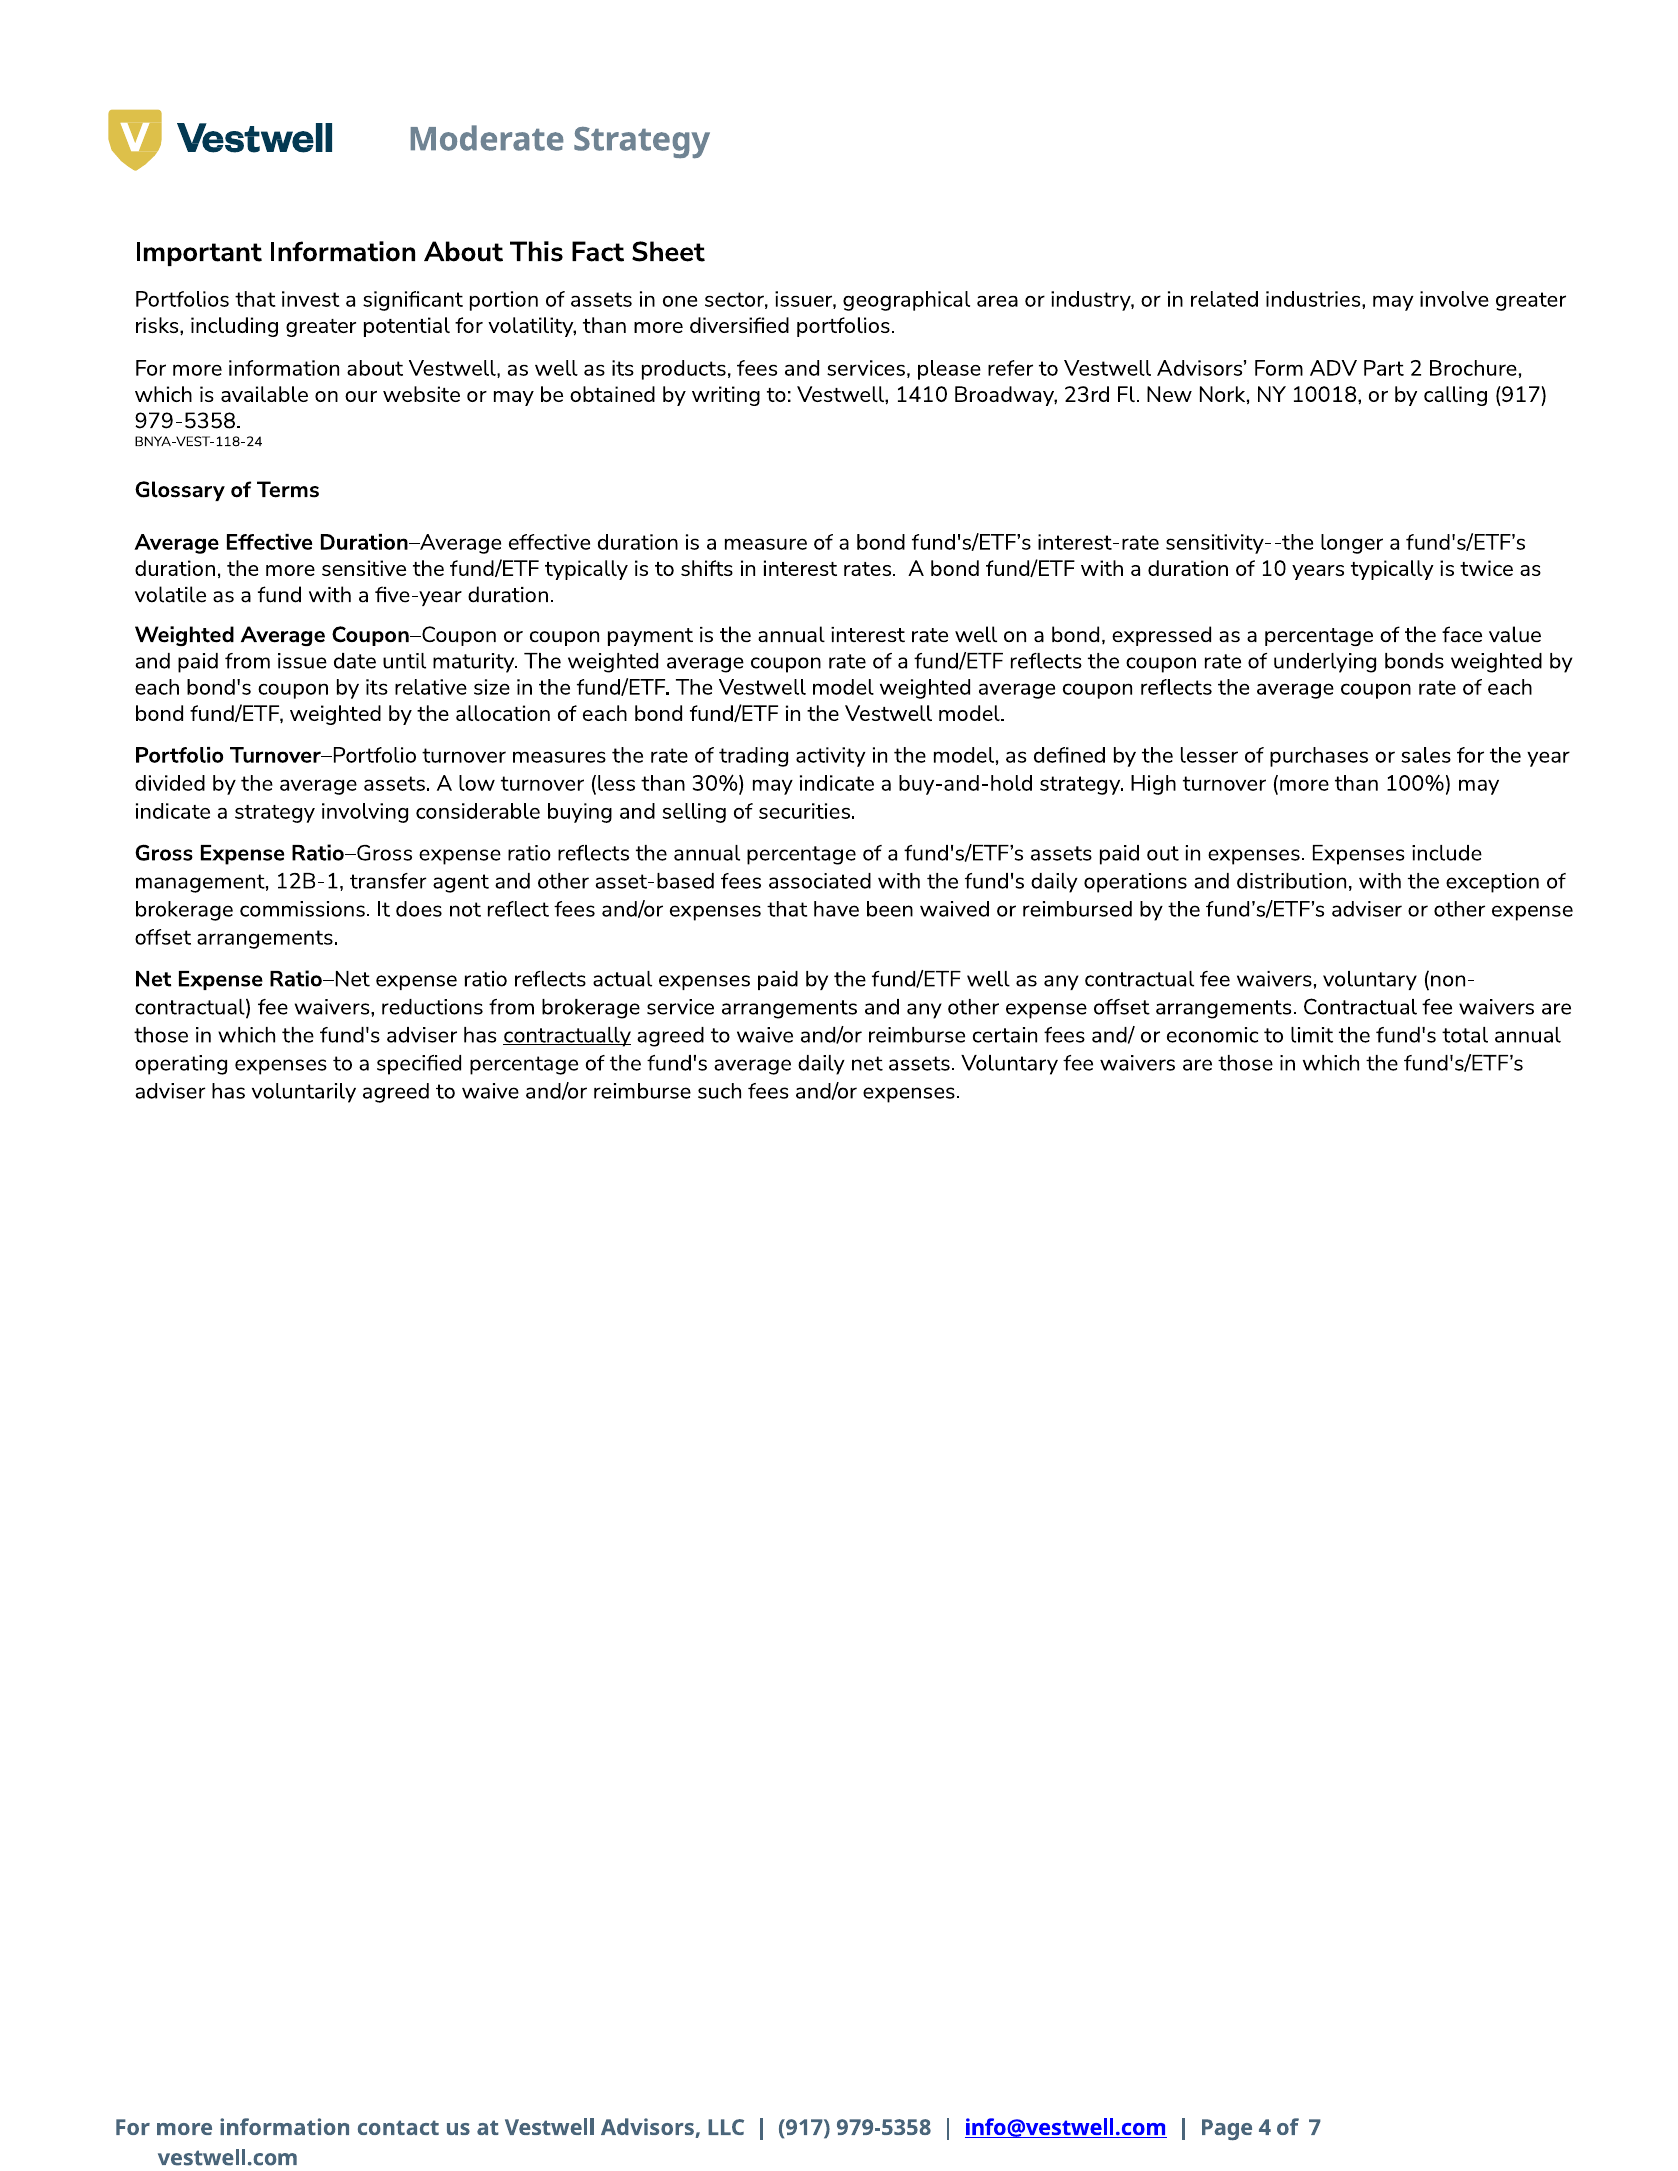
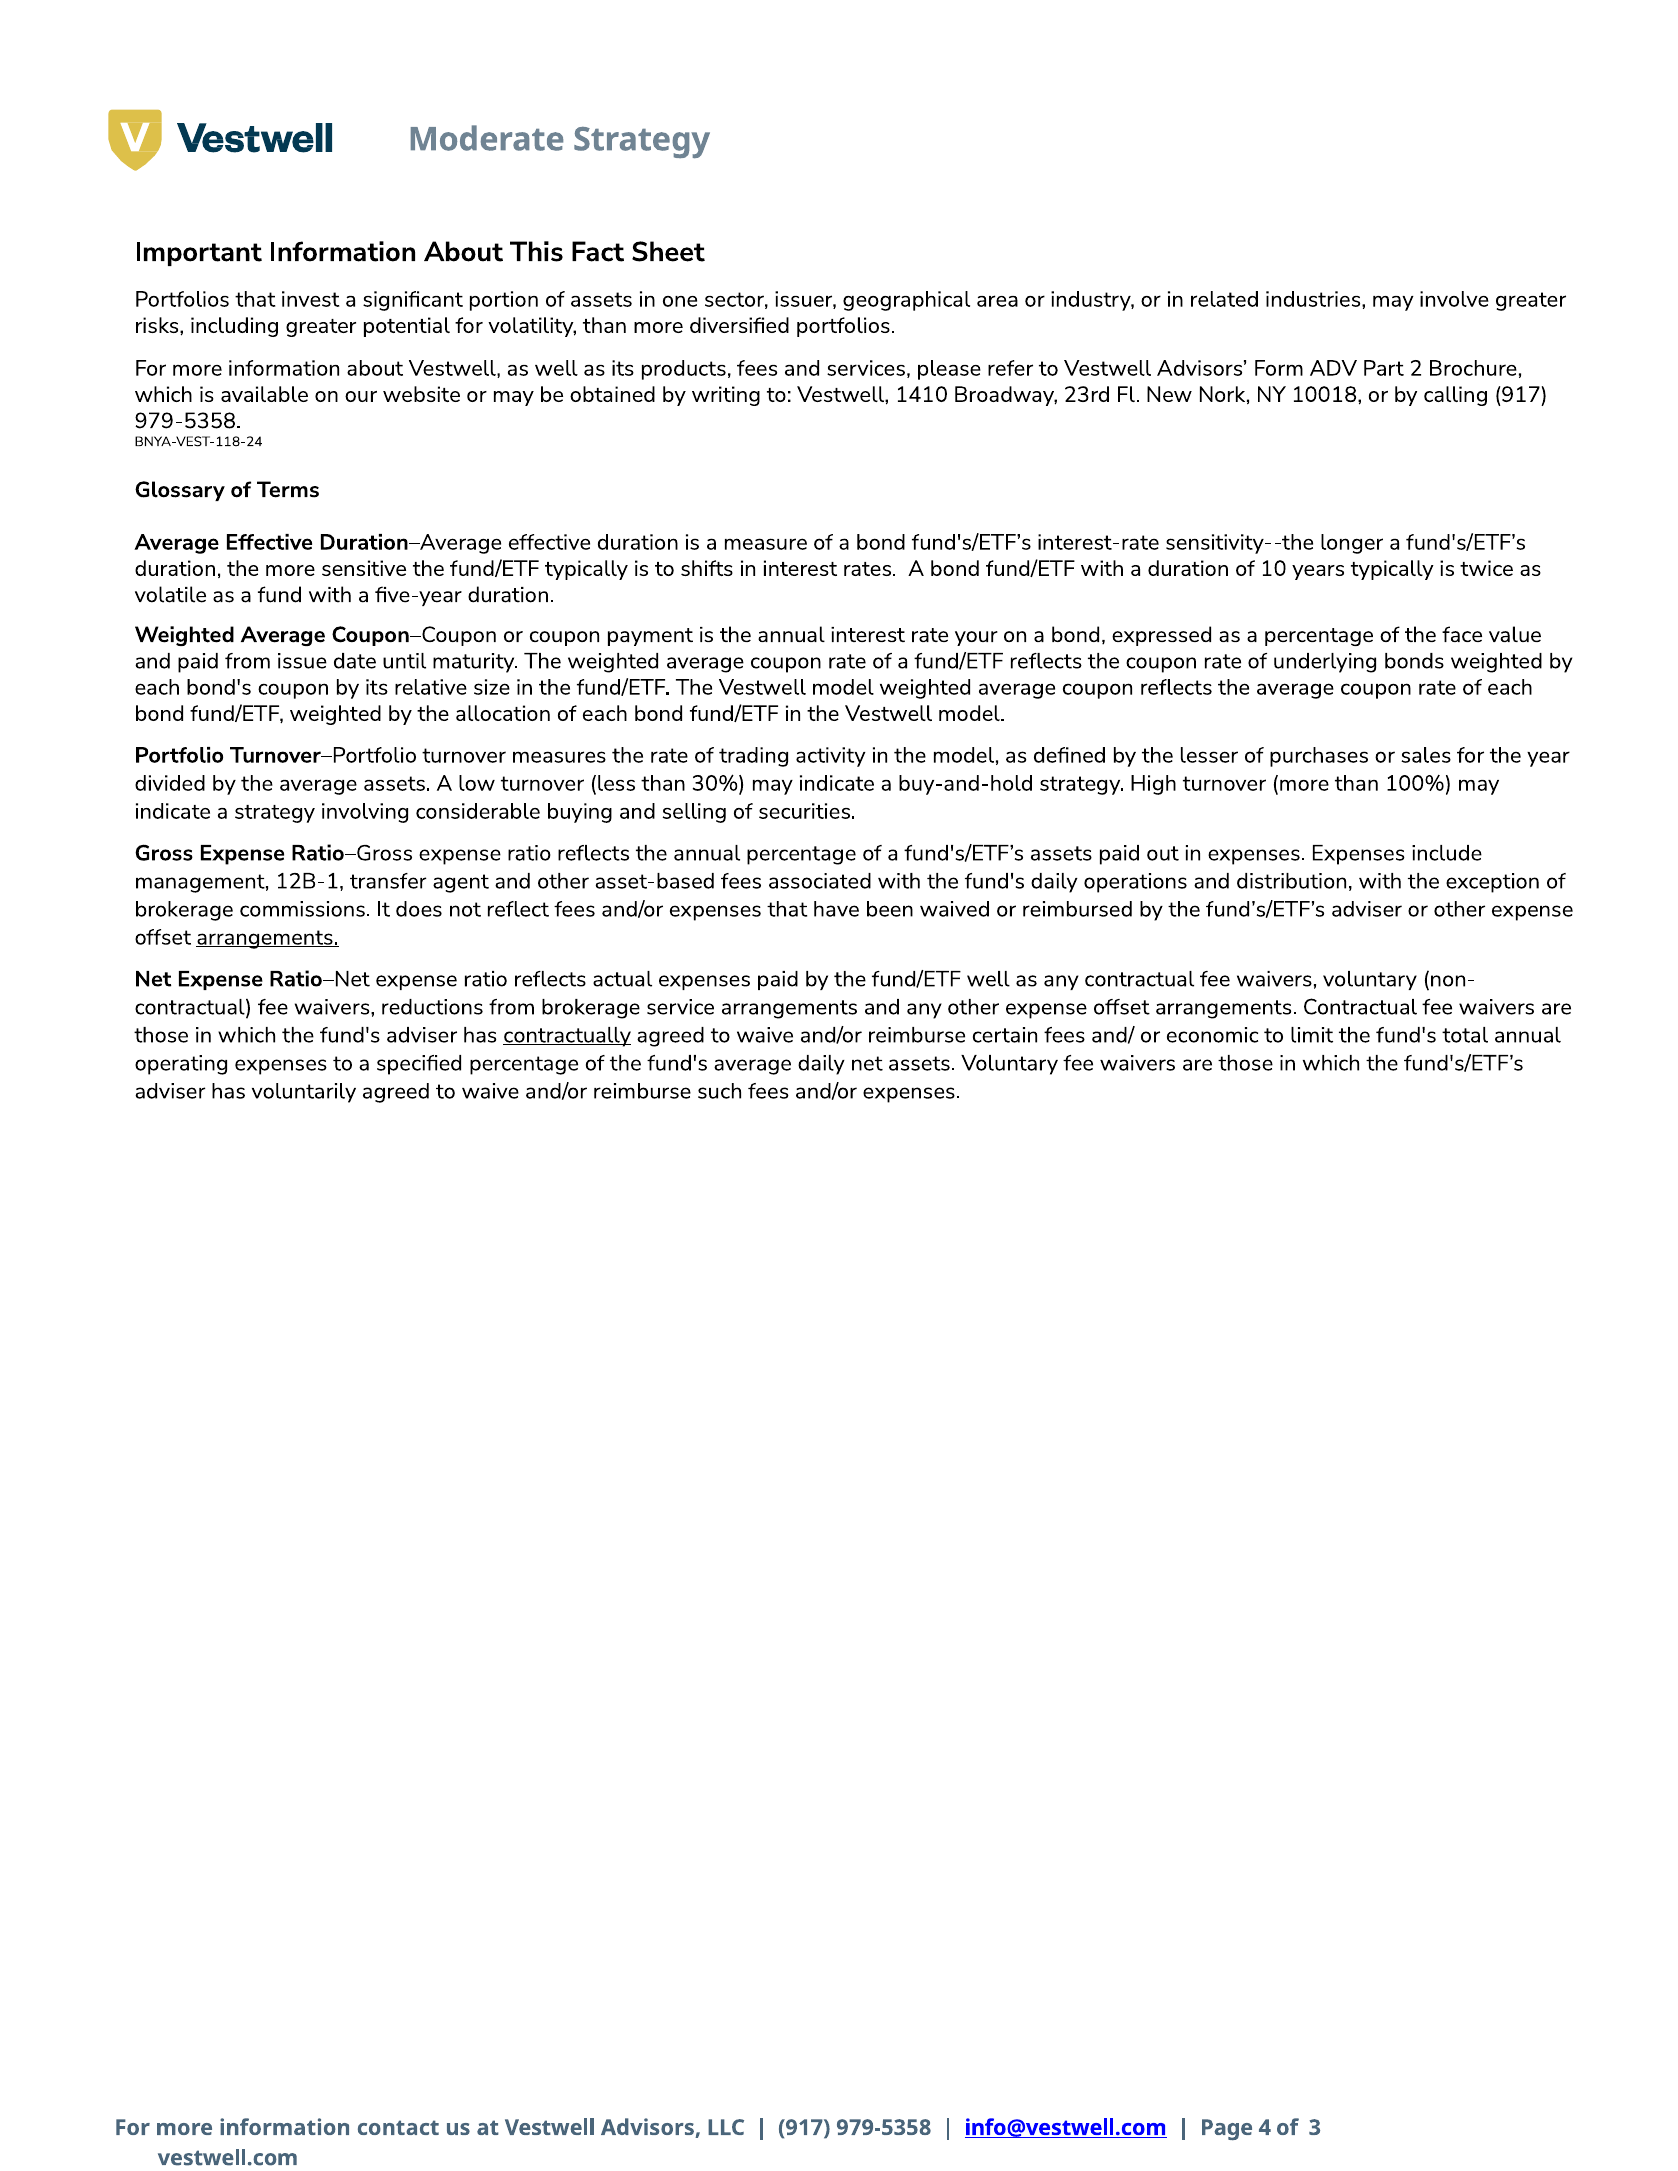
rate well: well -> your (976, 635)
arrangements underline: none -> present (267, 938)
7: 7 -> 3 (1315, 2128)
